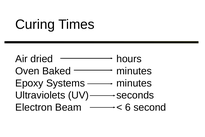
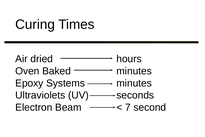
6: 6 -> 7 (128, 107)
